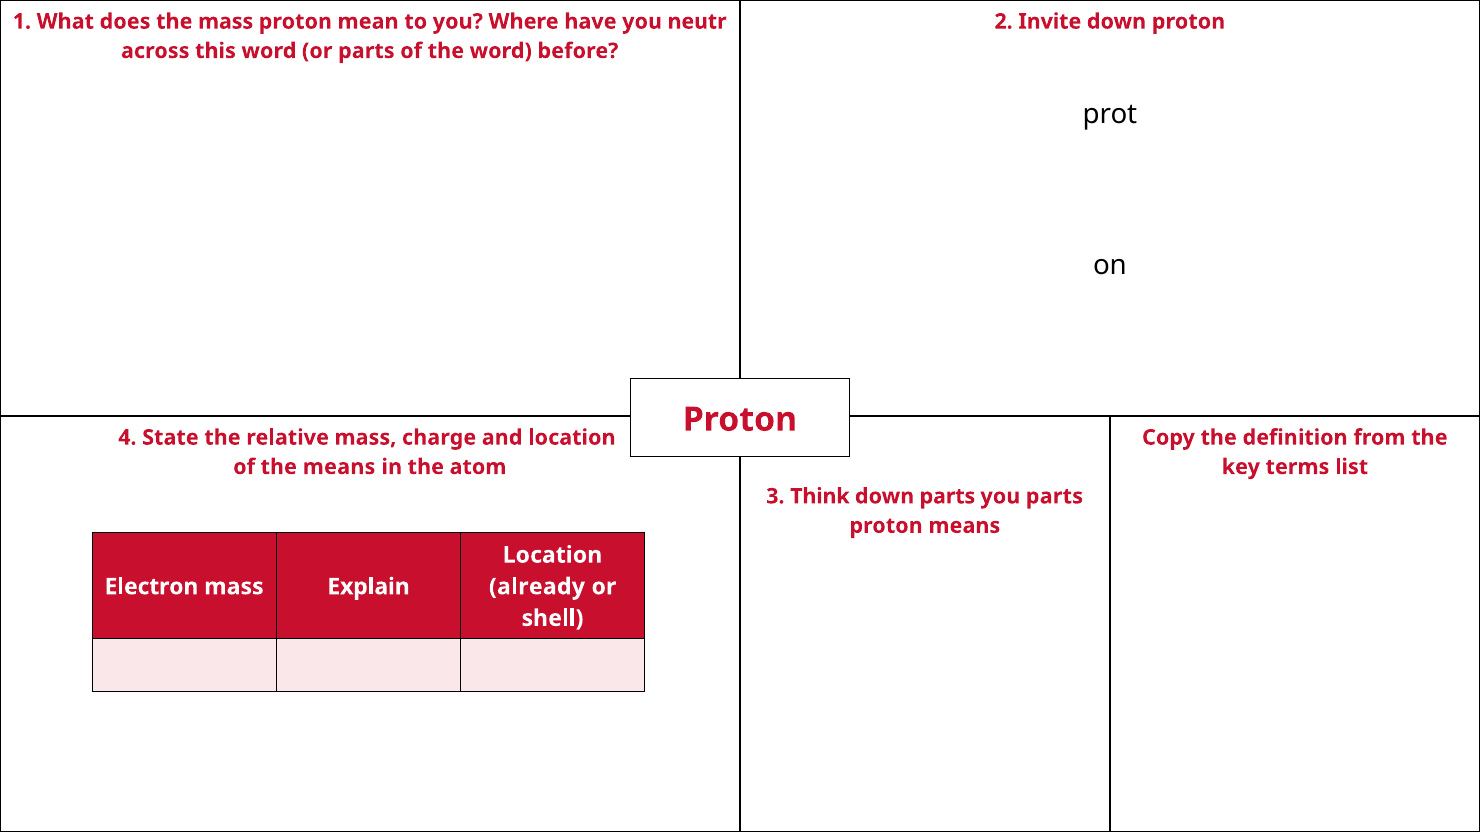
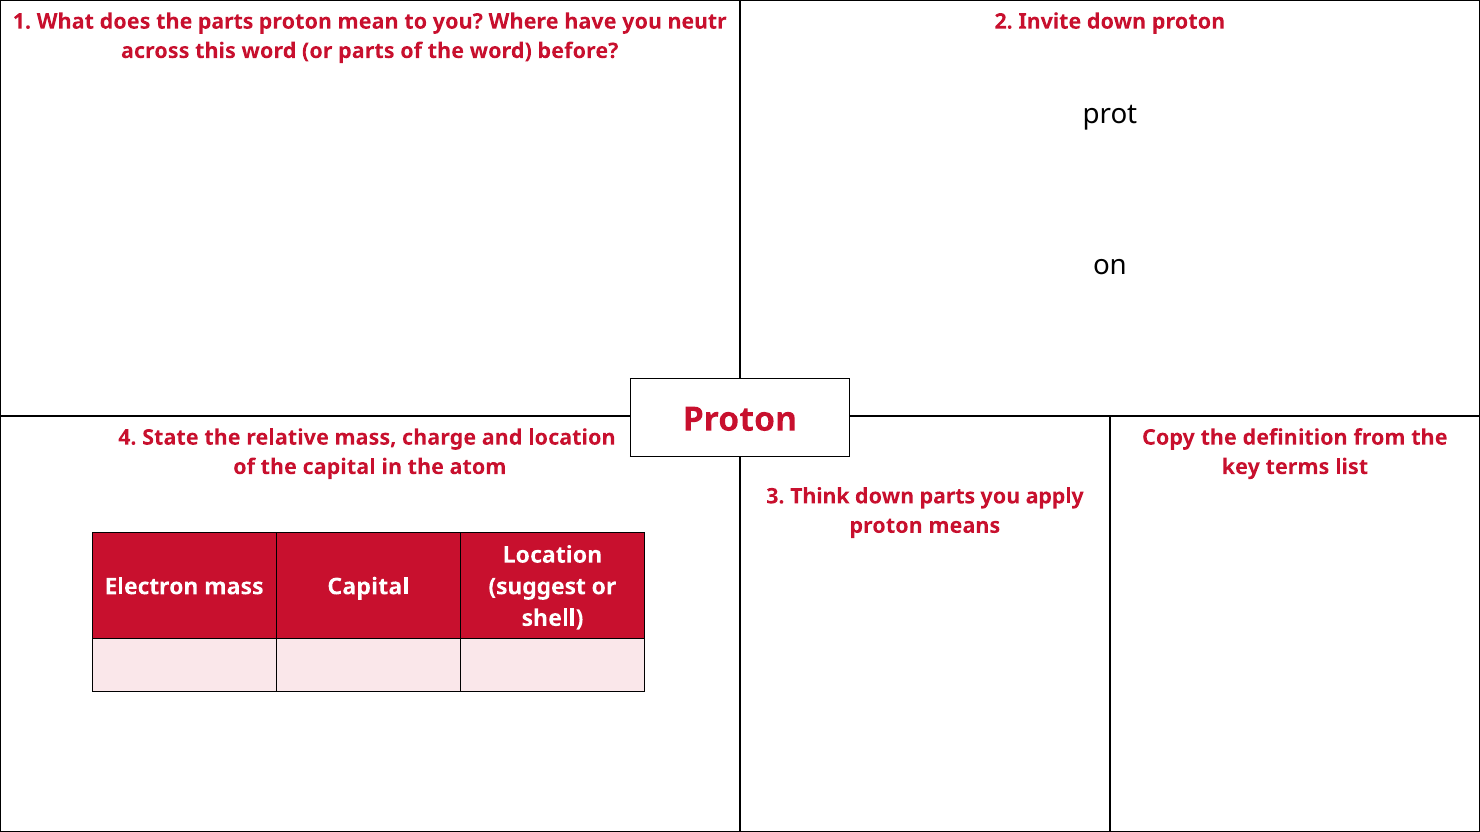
the mass: mass -> parts (226, 22)
the means: means -> capital (339, 467)
you parts: parts -> apply (1055, 497)
mass Explain: Explain -> Capital (368, 587)
already: already -> suggest (537, 587)
